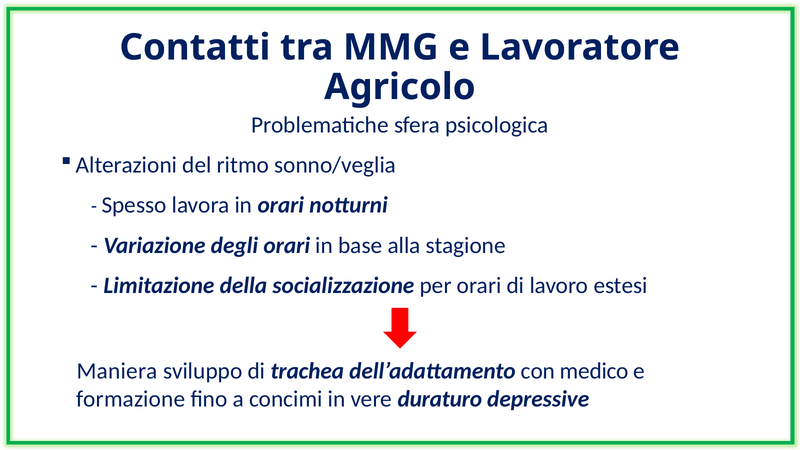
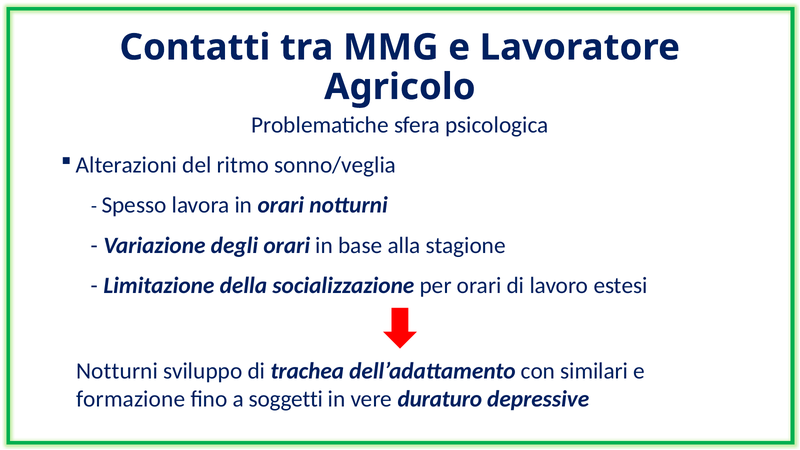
Maniera: Maniera -> Notturni (117, 371)
medico: medico -> similari (594, 371)
concimi: concimi -> soggetti (286, 399)
